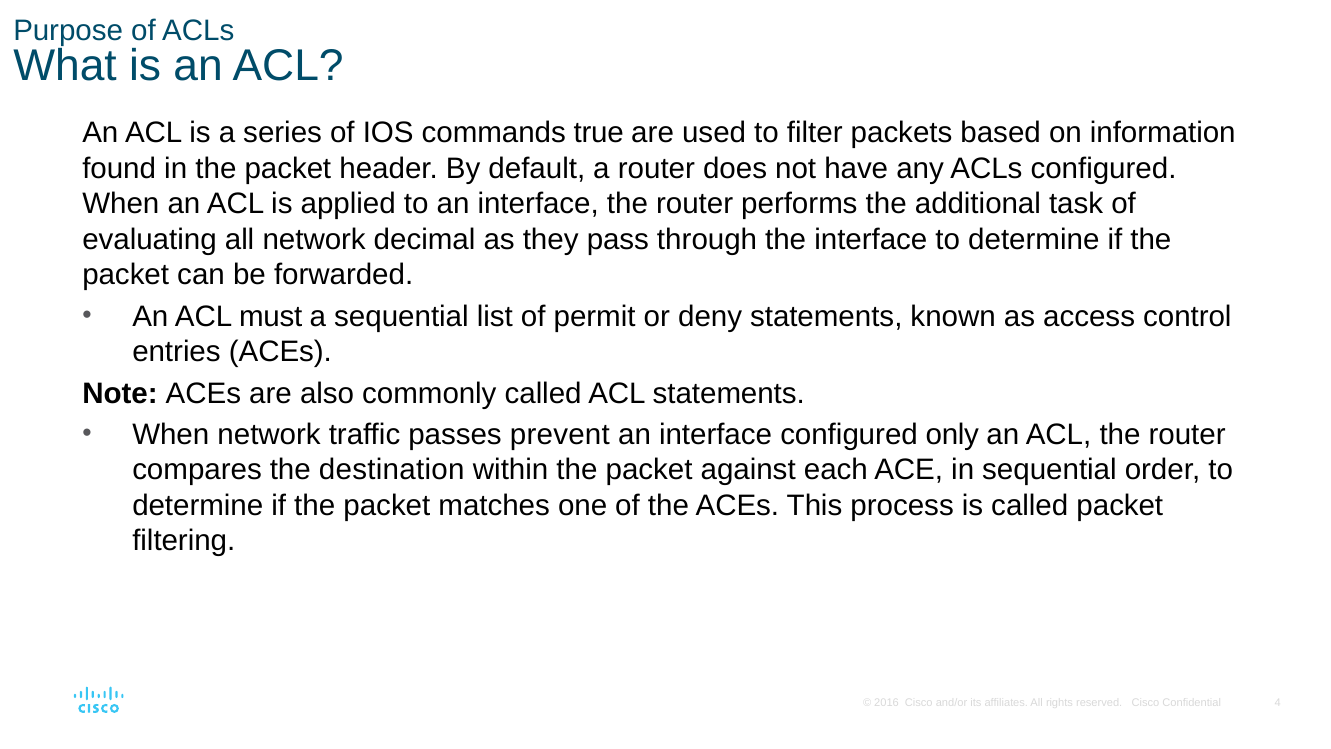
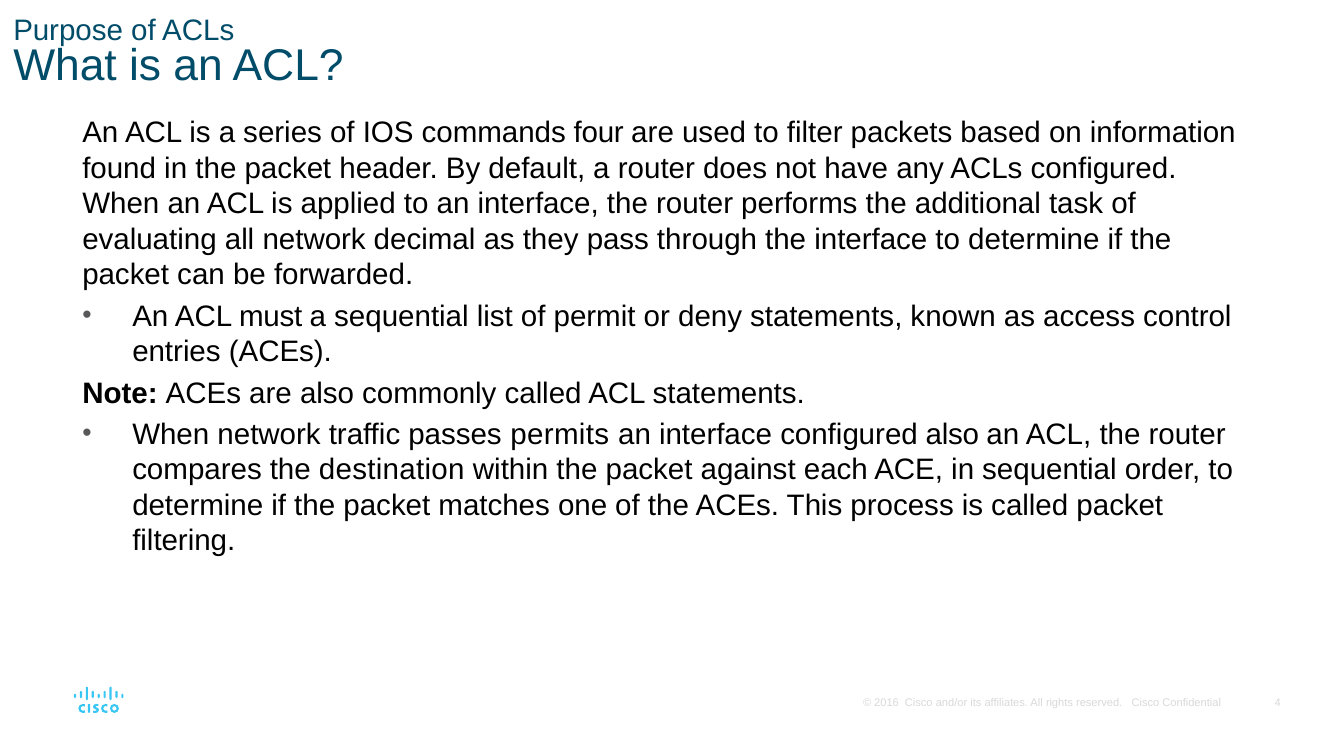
true: true -> four (599, 133)
prevent: prevent -> permits (560, 435)
configured only: only -> also (952, 435)
